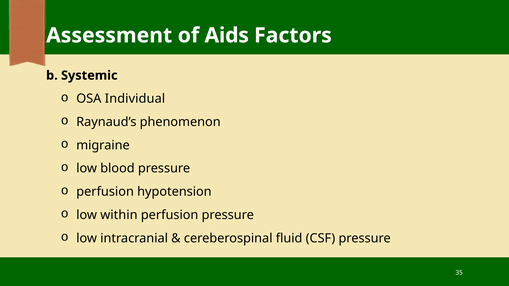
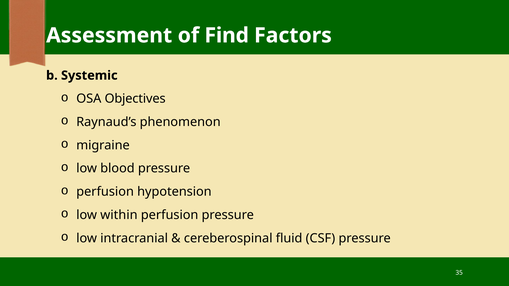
Aids: Aids -> Find (227, 35)
Individual: Individual -> Objectives (135, 99)
